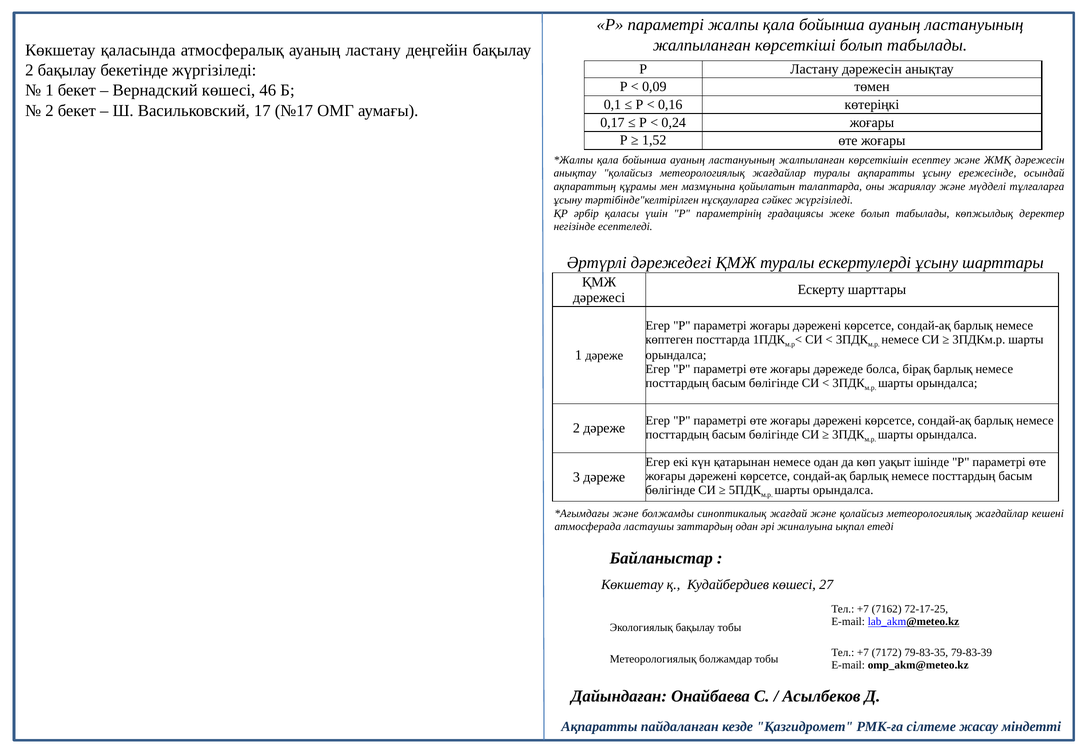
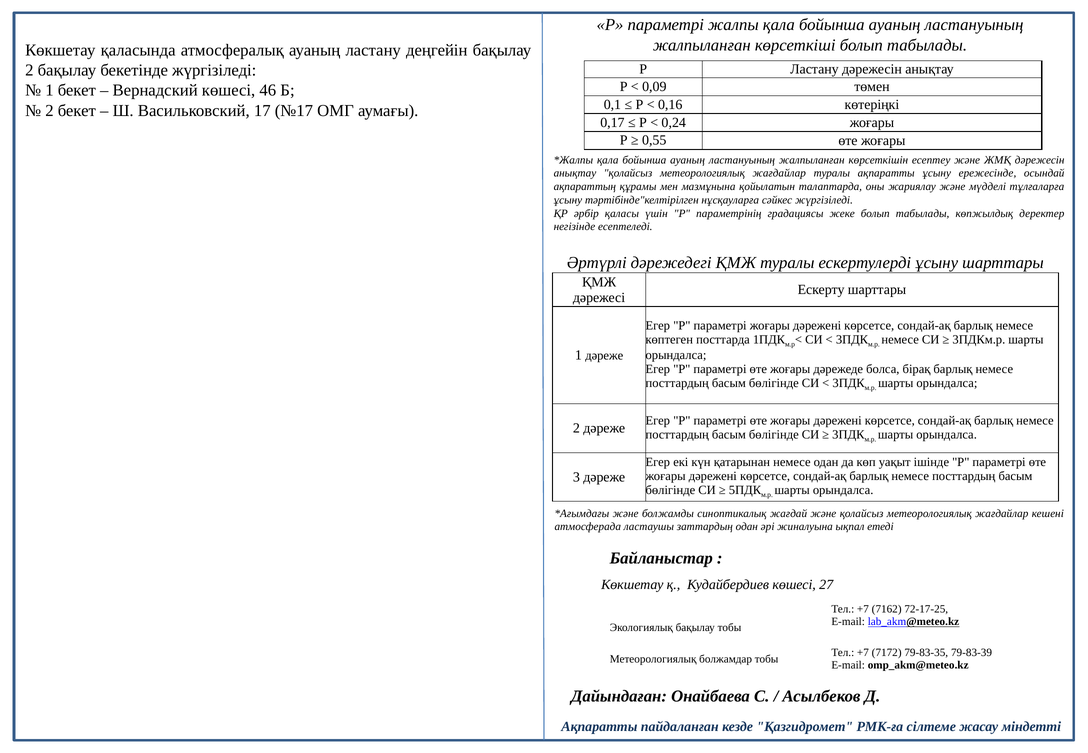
1,52: 1,52 -> 0,55 (654, 140)
